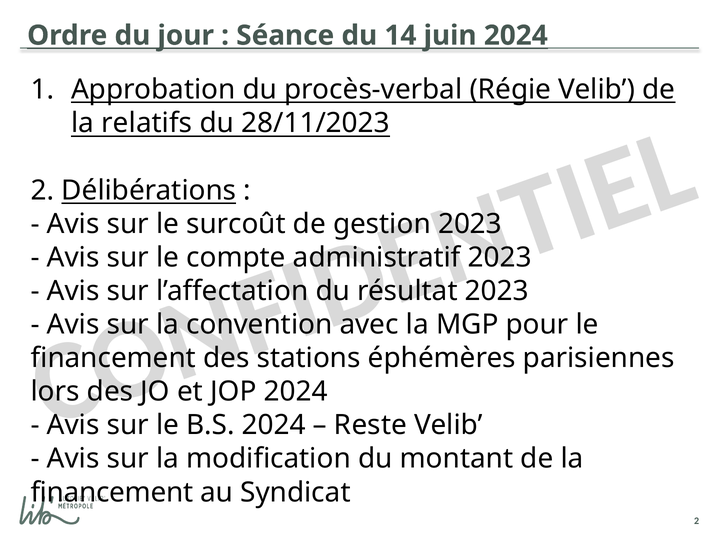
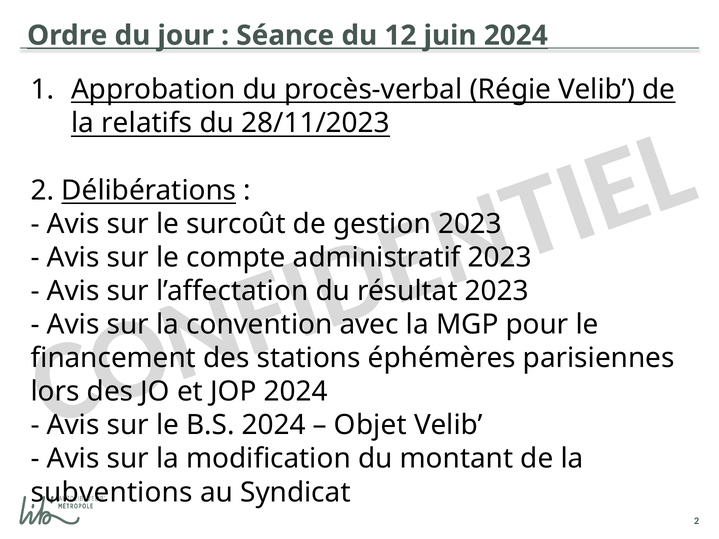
14: 14 -> 12 (400, 35)
Reste: Reste -> Objet (371, 425)
financement: financement -> subventions (112, 493)
